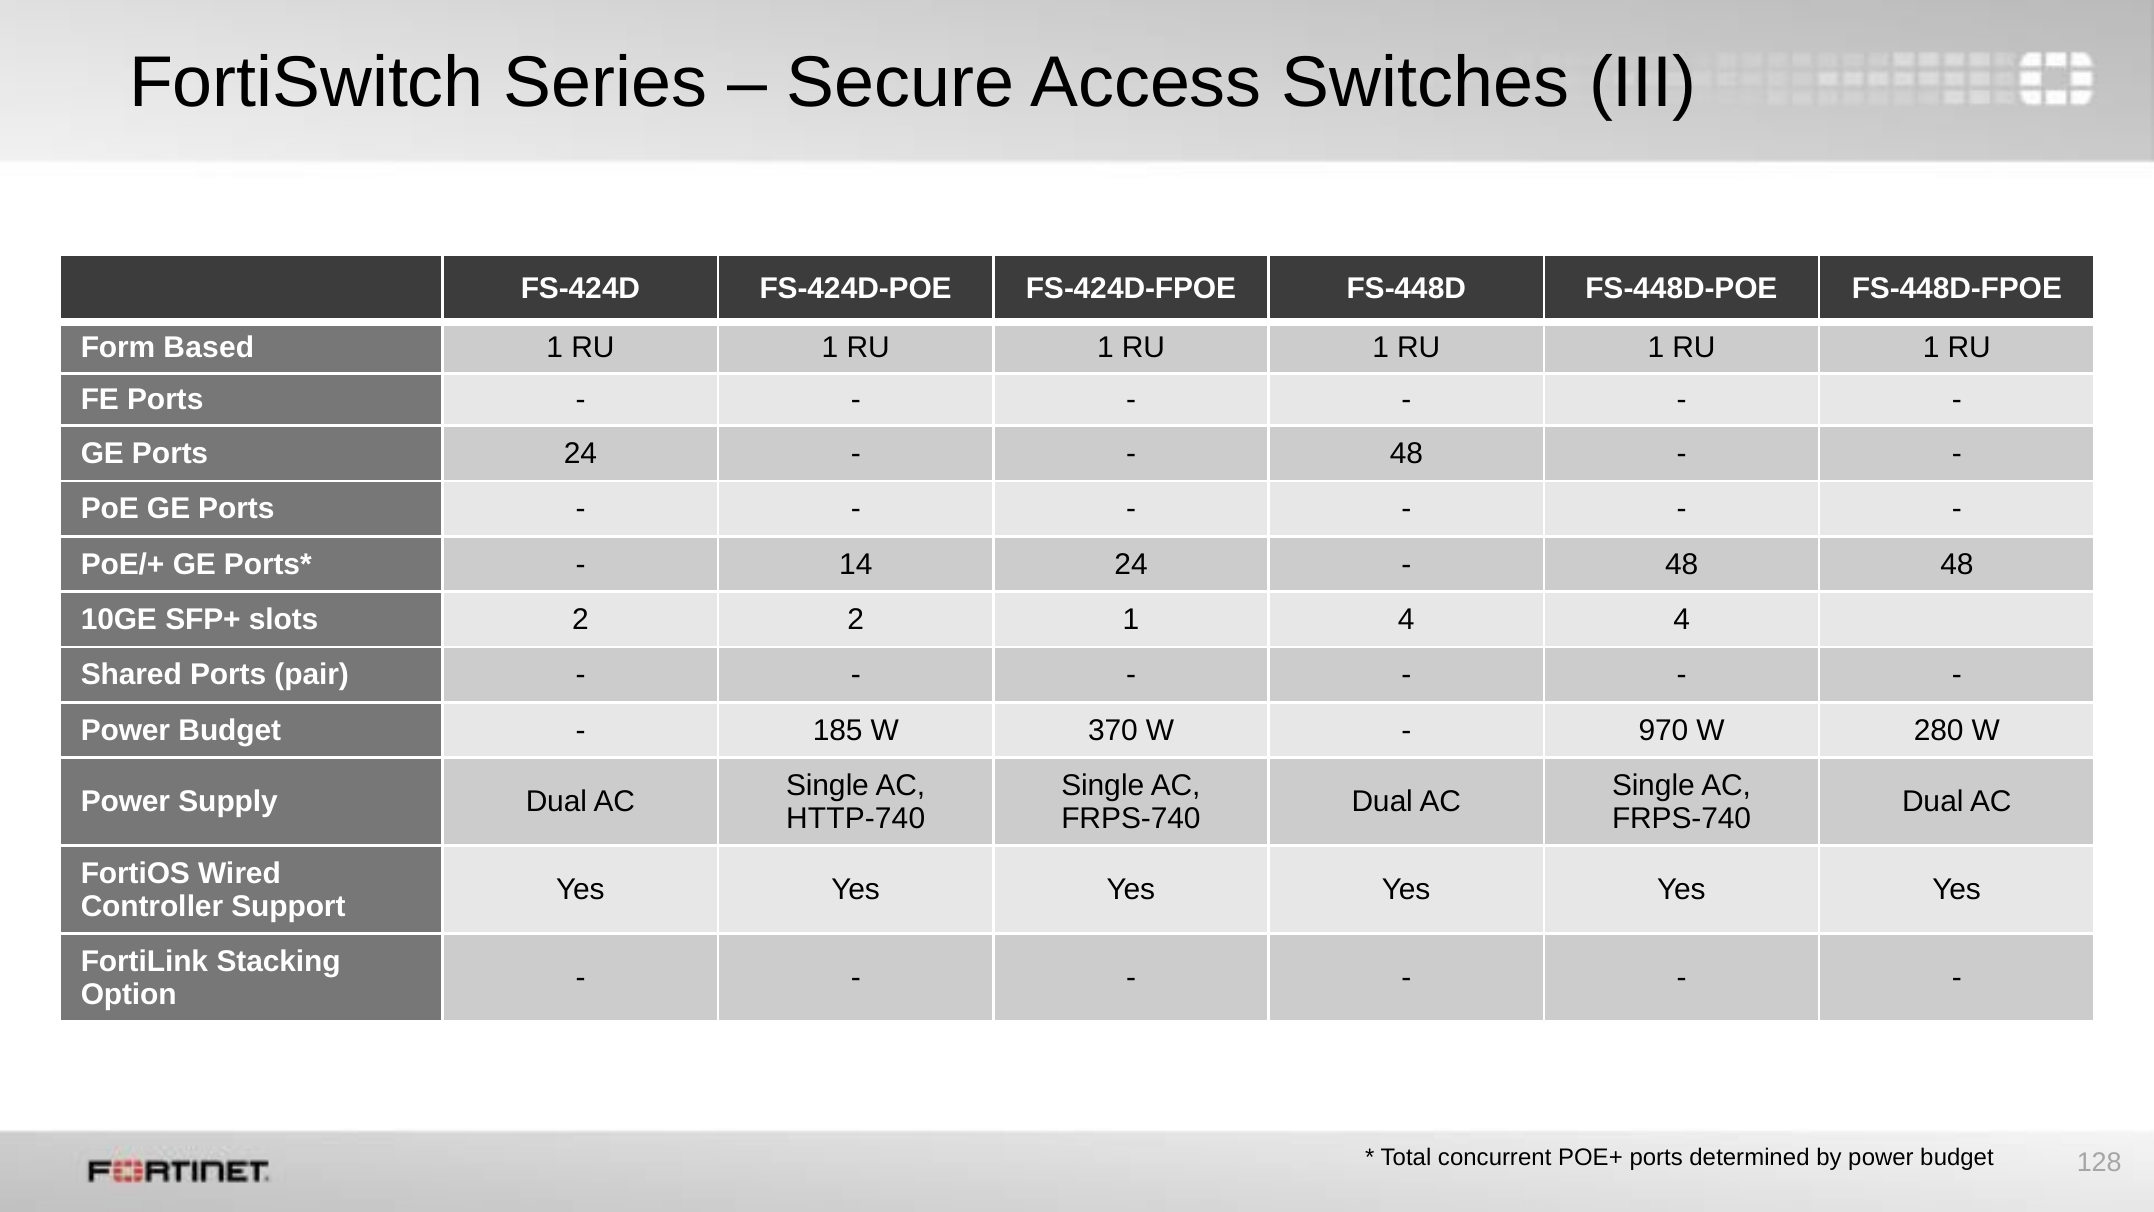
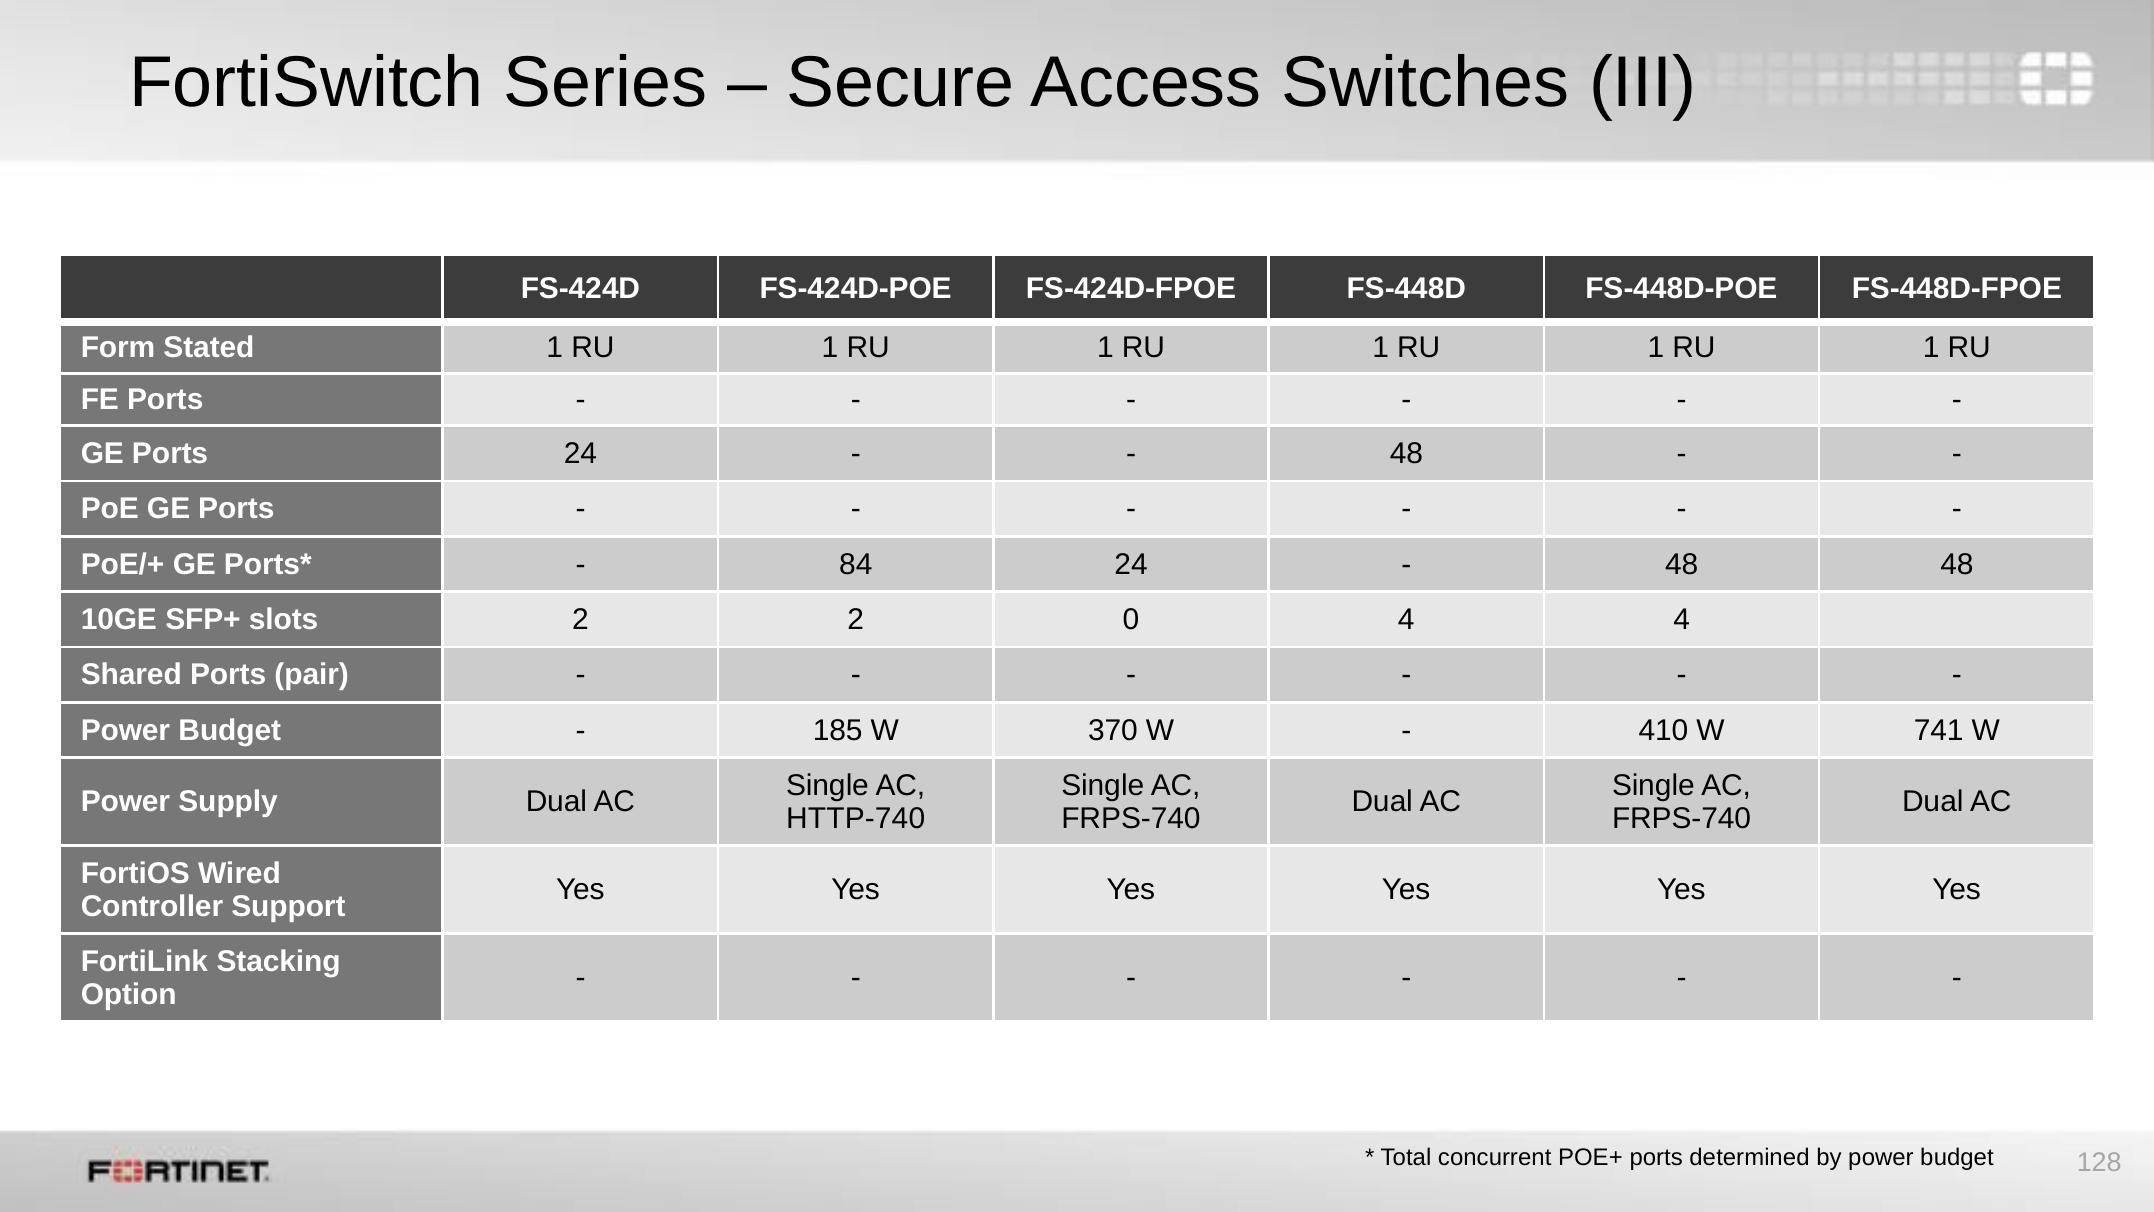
Based: Based -> Stated (209, 348)
14: 14 -> 84 (856, 564)
2 1: 1 -> 0 (1131, 620)
970: 970 -> 410 (1663, 730)
280: 280 -> 741 (1939, 730)
